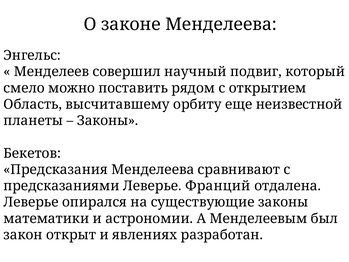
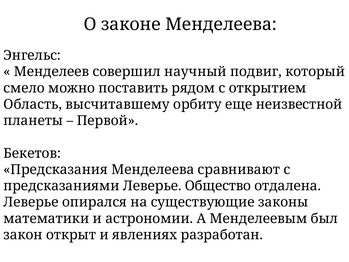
Законы: Законы -> Первой (107, 121)
Франций: Франций -> Общество (218, 186)
